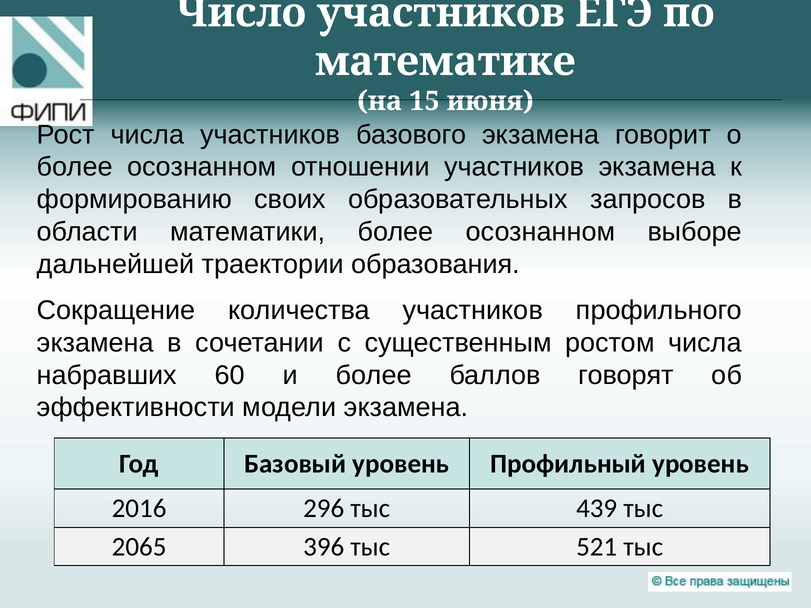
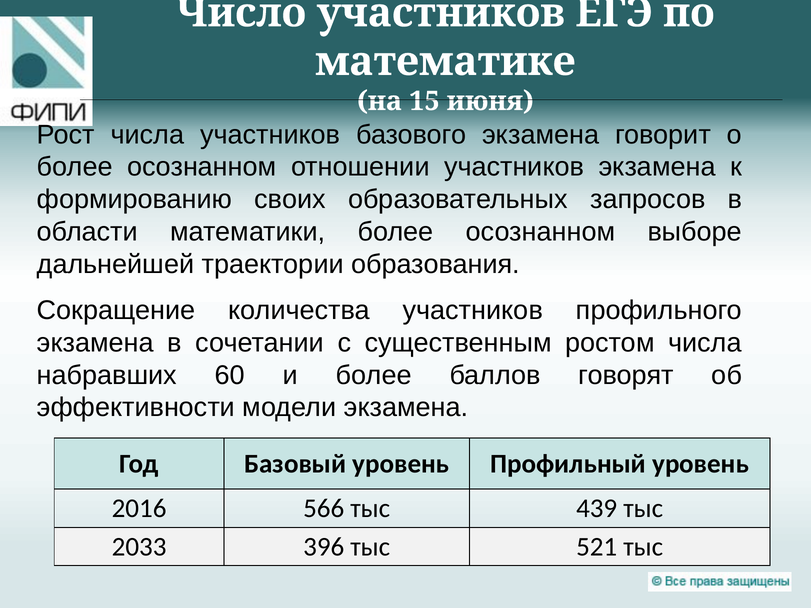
296: 296 -> 566 (324, 509)
2065: 2065 -> 2033 (139, 547)
